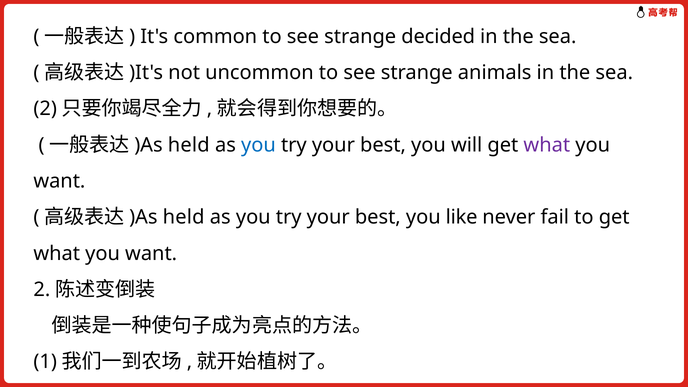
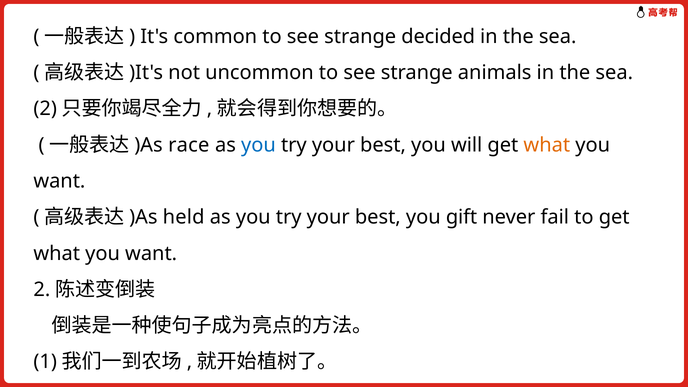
held: held -> race (189, 145)
what colour: purple -> orange (547, 145)
like: like -> gift (462, 217)
